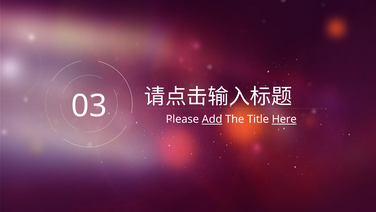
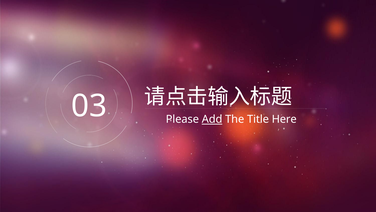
Here underline: present -> none (284, 119)
